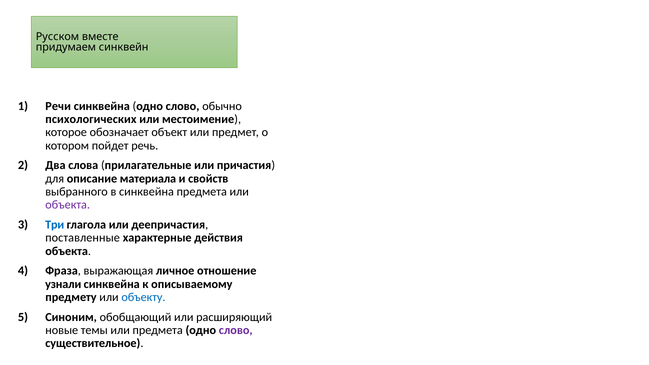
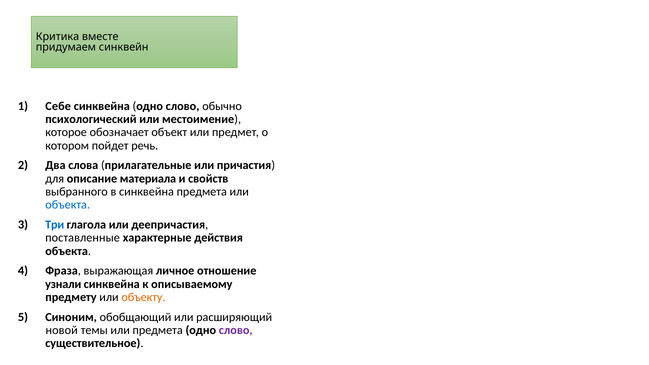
Русском: Русском -> Критика (58, 36)
Речи: Речи -> Себе (58, 106)
психологических: психологических -> психологический (91, 119)
объекта colour: purple -> blue (68, 205)
объекту colour: blue -> orange (143, 297)
новые: новые -> новой (62, 330)
